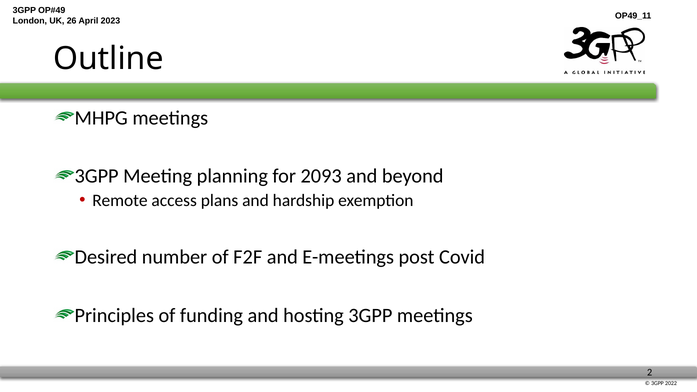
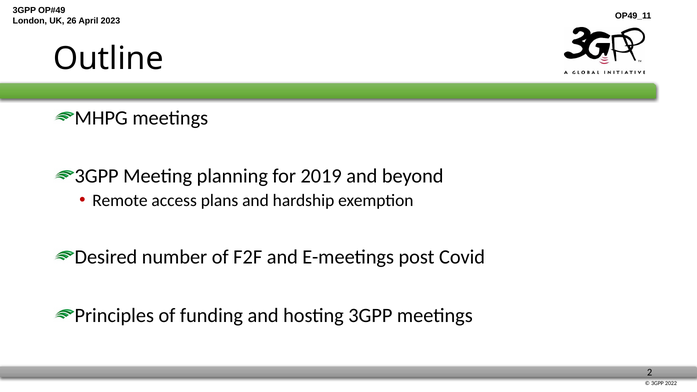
2093: 2093 -> 2019 (321, 176)
